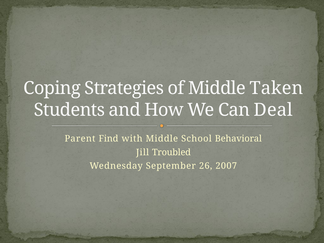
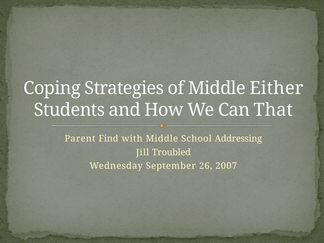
Taken: Taken -> Either (276, 88)
Deal: Deal -> That (273, 110)
Behavioral: Behavioral -> Addressing (238, 139)
